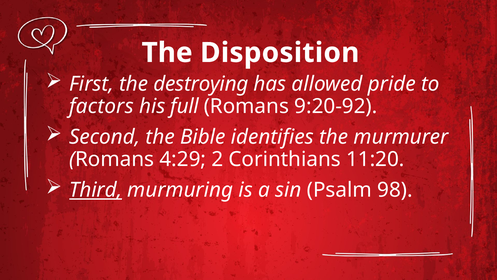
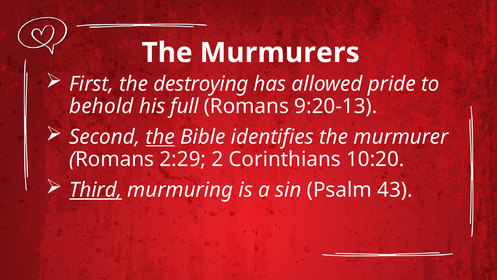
Disposition: Disposition -> Murmurers (280, 53)
factors: factors -> behold (101, 106)
9:20-92: 9:20-92 -> 9:20-13 (336, 106)
the underline: none -> present (160, 137)
4:29: 4:29 -> 2:29 (183, 159)
11:20: 11:20 -> 10:20 (375, 159)
98: 98 -> 43 (395, 190)
